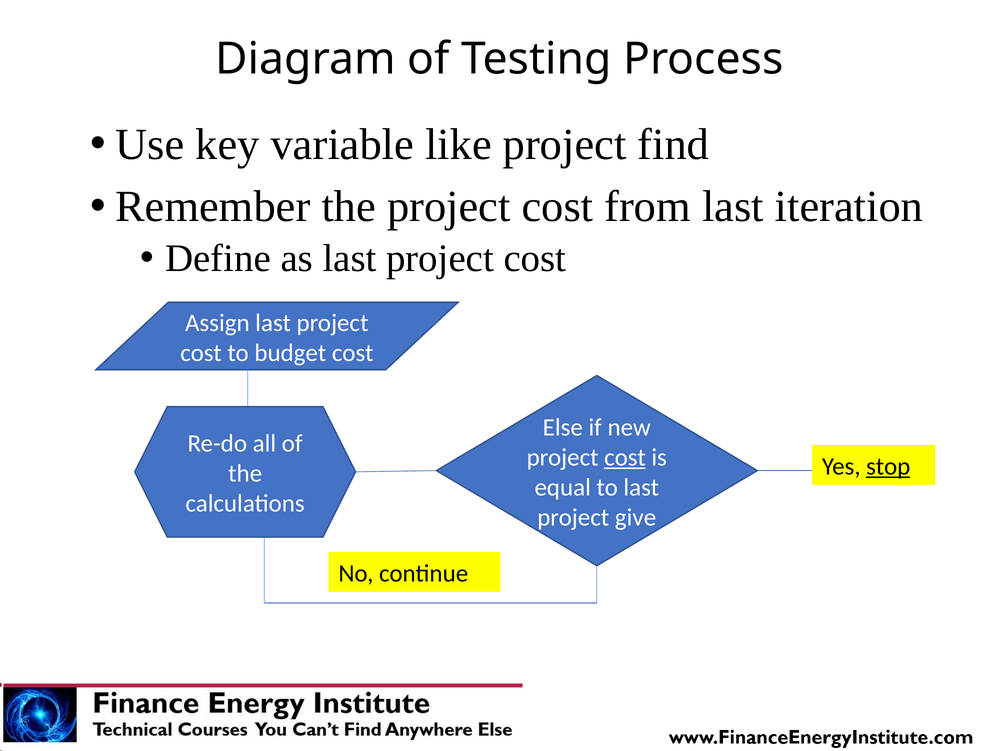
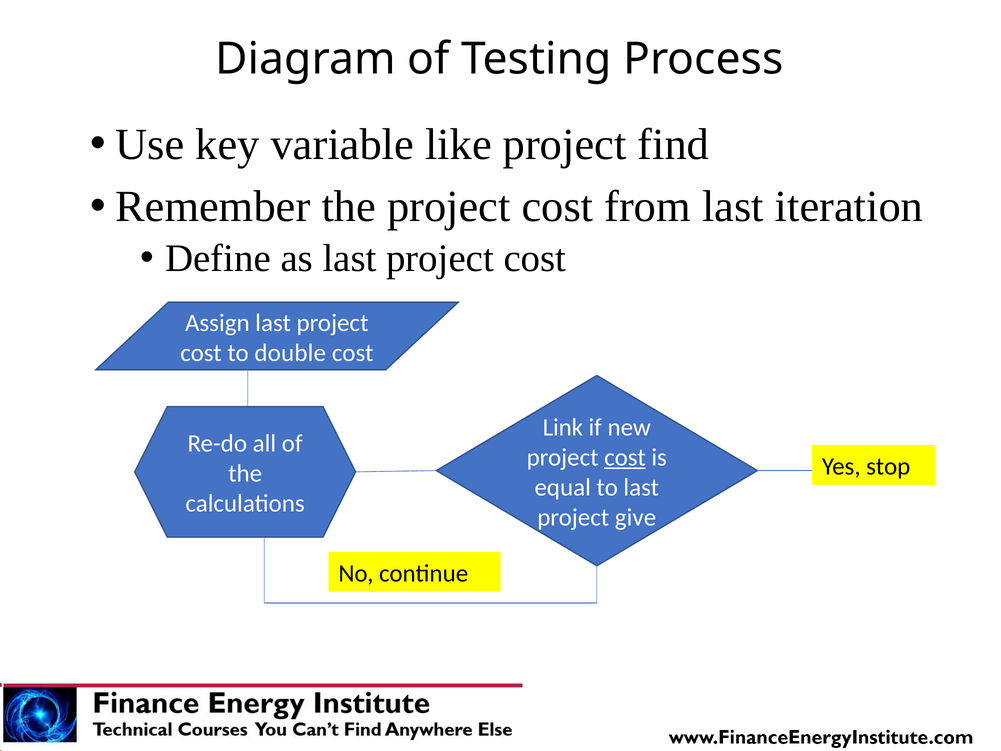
budget: budget -> double (290, 353)
Else: Else -> Link (563, 427)
stop underline: present -> none (888, 467)
